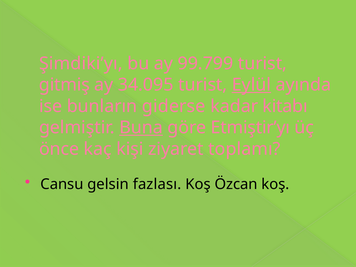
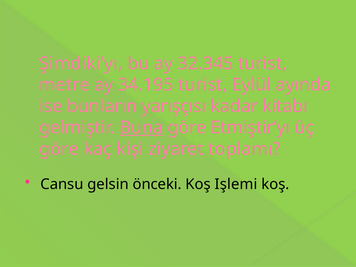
99.799: 99.799 -> 32.345 (205, 63)
gitmiş: gitmiş -> metre (64, 85)
34.095: 34.095 -> 34.195 (146, 85)
Eylül underline: present -> none (251, 85)
giderse: giderse -> yarışçısı (174, 106)
önce: önce -> göre (59, 149)
fazlası: fazlası -> önceki (157, 184)
Özcan: Özcan -> Işlemi (236, 184)
